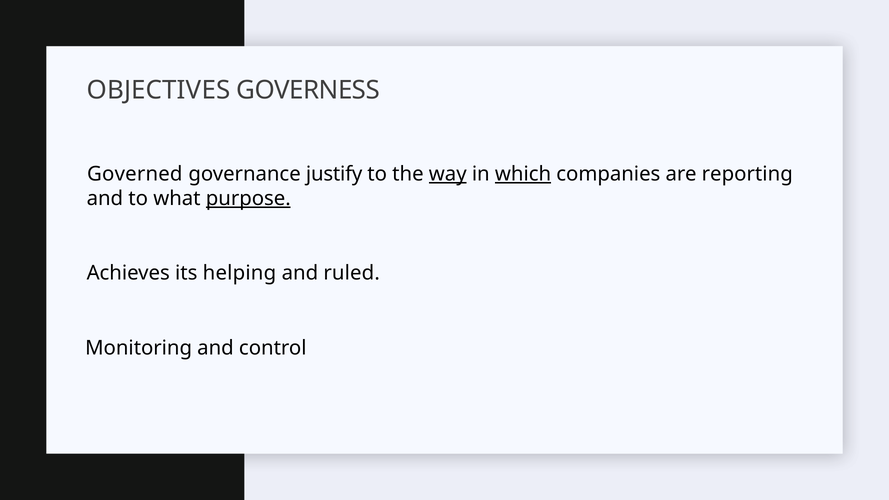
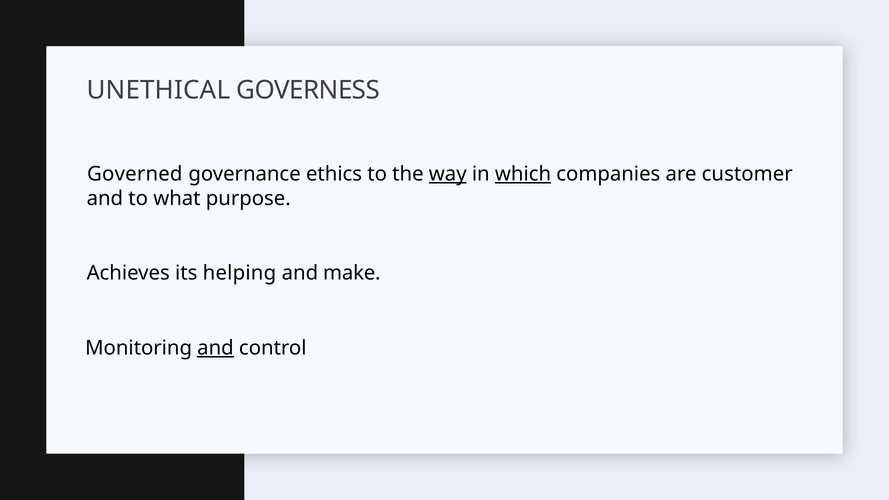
OBJECTIVES: OBJECTIVES -> UNETHICAL (159, 90)
justify: justify -> ethics (334, 174)
reporting: reporting -> customer (747, 174)
purpose underline: present -> none (248, 198)
ruled: ruled -> make (352, 273)
and underline: none -> present (216, 348)
